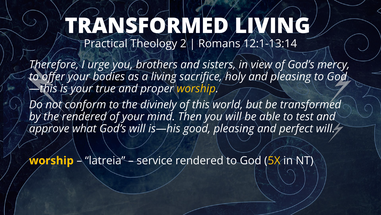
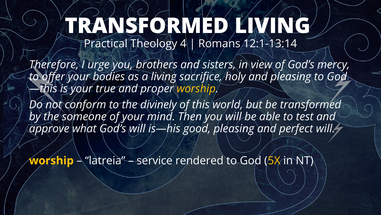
2: 2 -> 4 (183, 44)
the rendered: rendered -> someone (84, 116)
